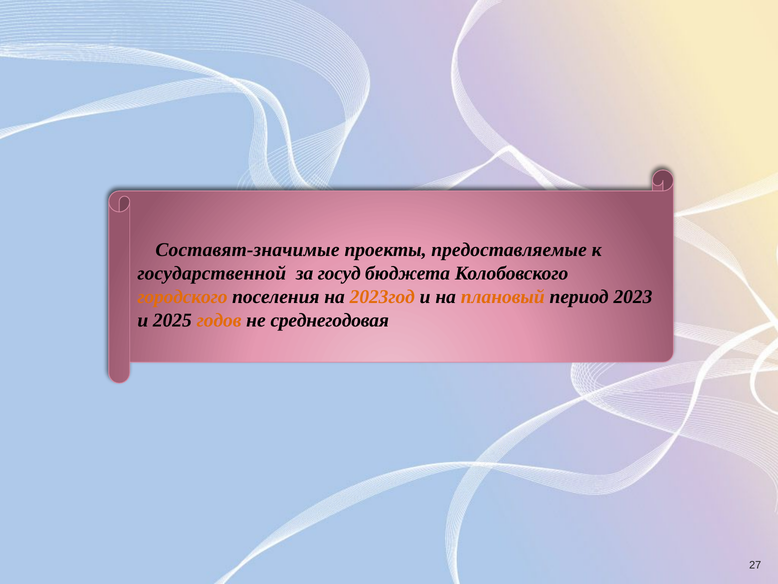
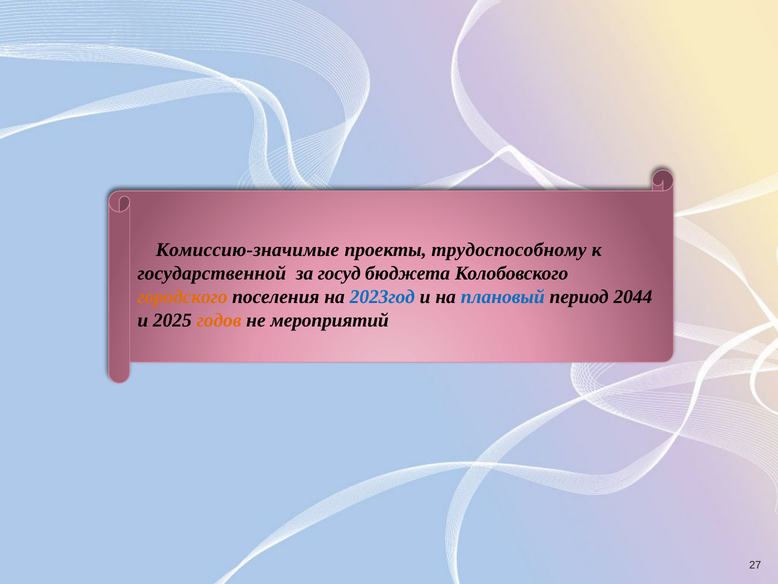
Составят-значимые: Составят-значимые -> Комиссию-значимые (247, 250)
предоставляемые: предоставляемые -> трудоспособному (509, 250)
2023год colour: orange -> blue (382, 297)
плановый colour: orange -> blue (503, 297)
2023: 2023 -> 2044 (633, 297)
среднегодовая: среднегодовая -> мероприятий (330, 320)
